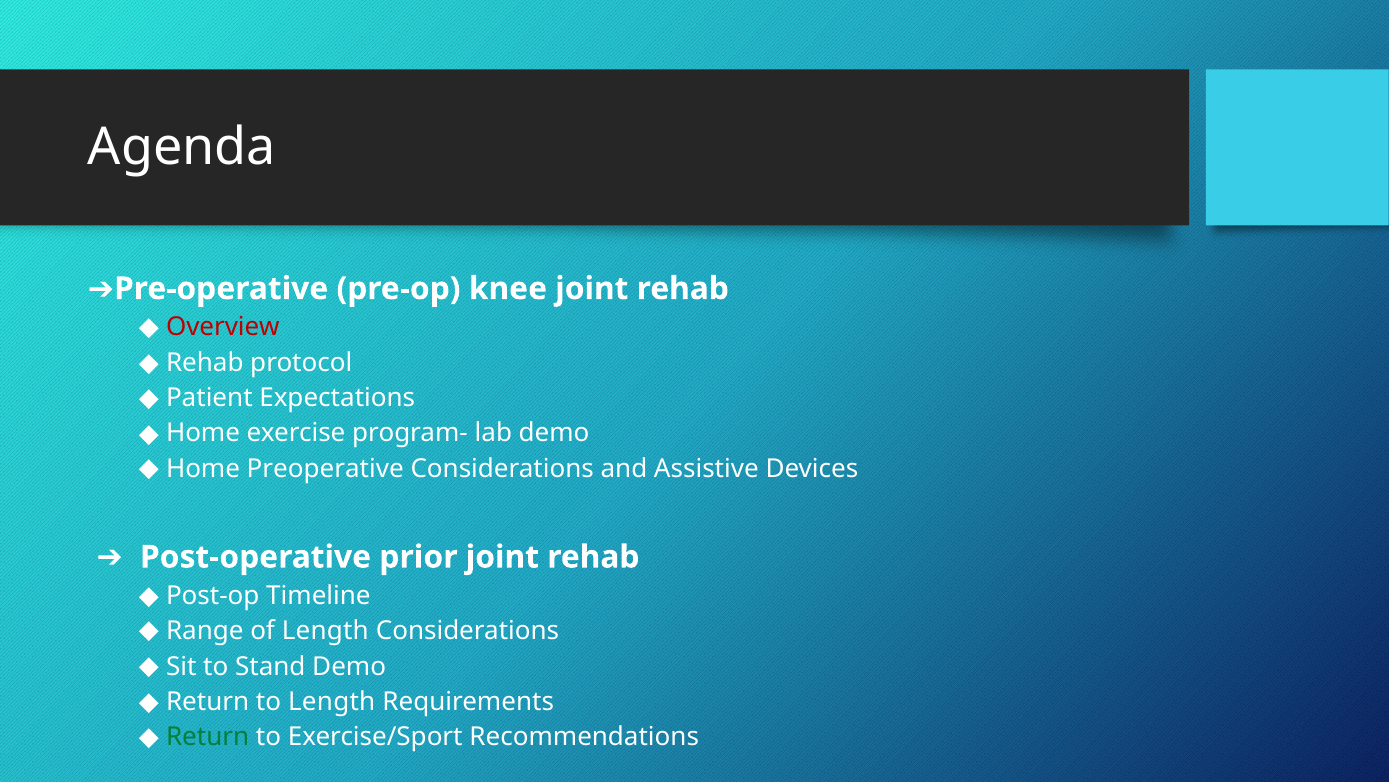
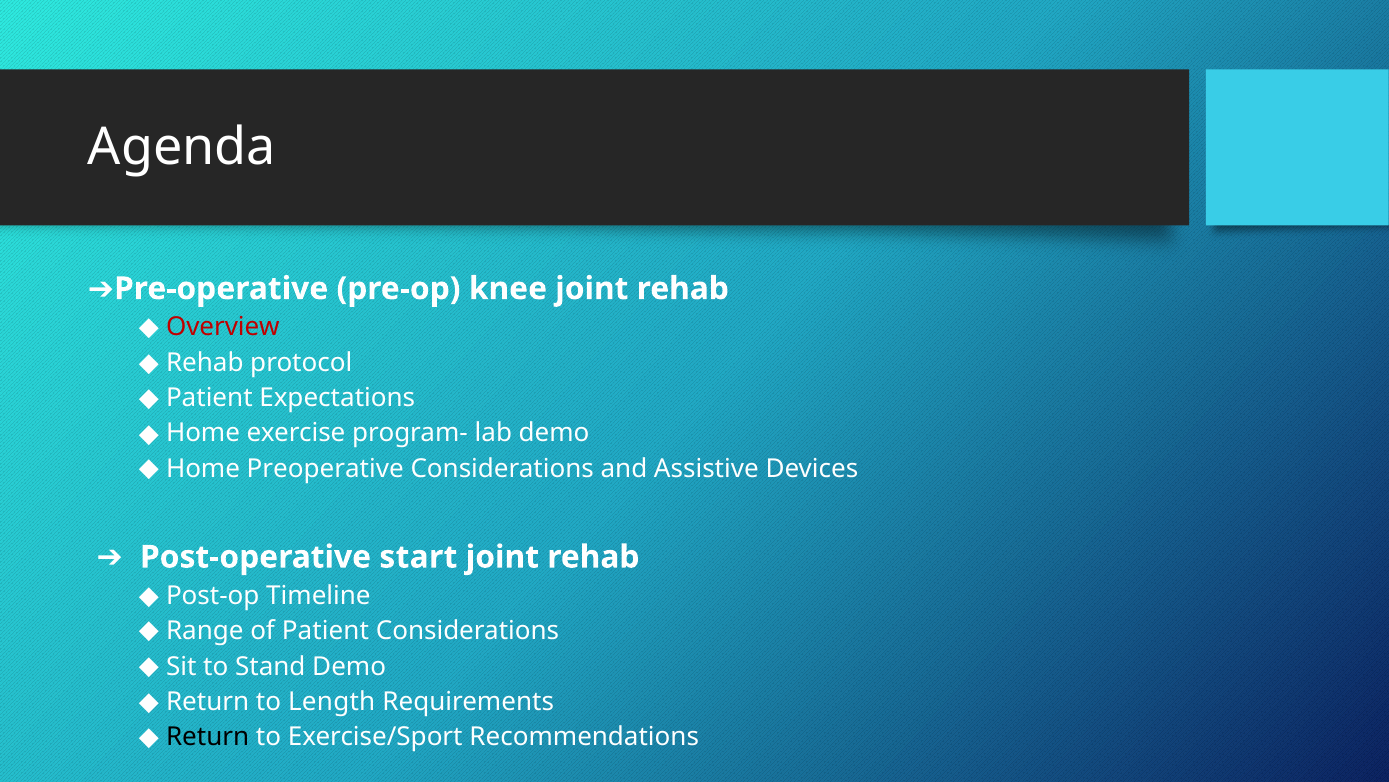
prior: prior -> start (418, 557)
of Length: Length -> Patient (325, 630)
Return colour: green -> black (208, 737)
